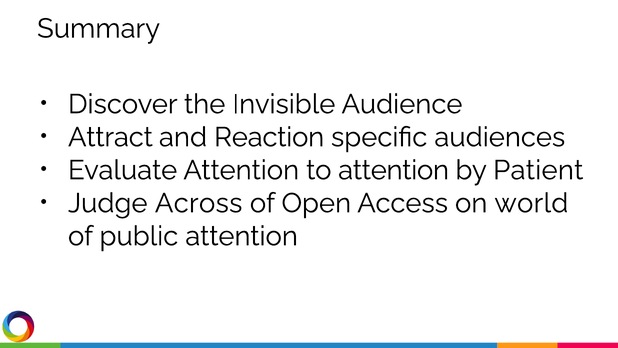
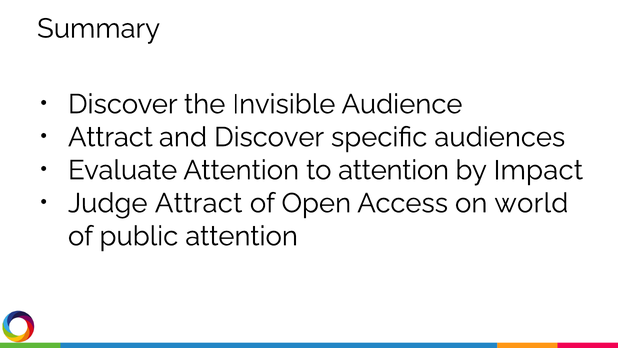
and Reaction: Reaction -> Discover (269, 137)
Patient: Patient -> Impact (538, 170)
Judge Across: Across -> Attract (199, 203)
